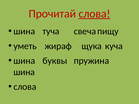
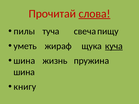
шина: шина -> пилы (24, 31)
куча underline: none -> present (114, 46)
буквы: буквы -> жизнь (55, 61)
слова: слова -> книгу (25, 87)
